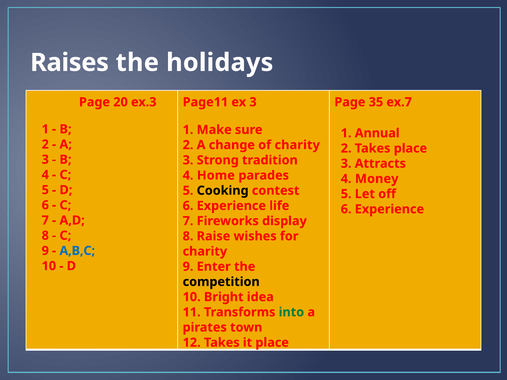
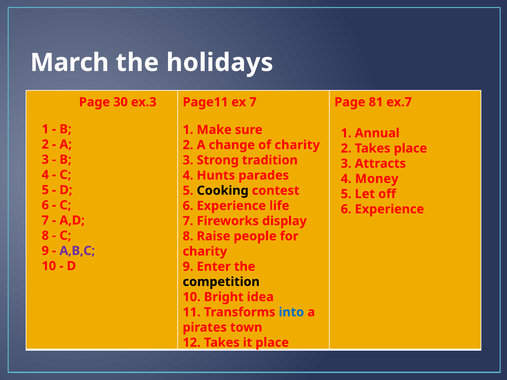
Raises: Raises -> March (70, 63)
20: 20 -> 30 (121, 102)
ex 3: 3 -> 7 (253, 102)
35: 35 -> 81 (376, 102)
Home: Home -> Hunts (216, 175)
wishes: wishes -> people (255, 236)
A,B,C colour: blue -> purple (77, 251)
into colour: green -> blue (291, 312)
